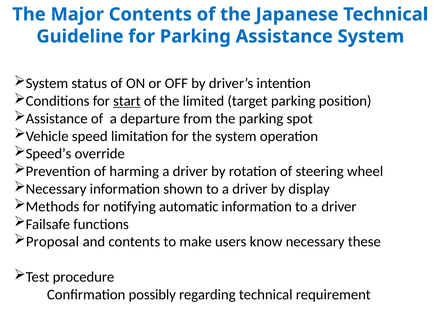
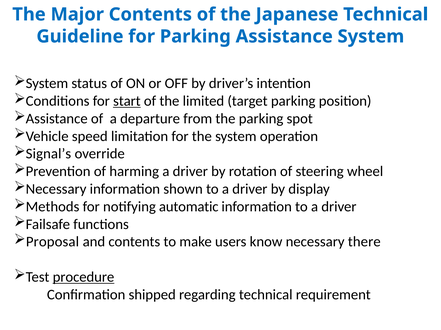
Speed’s: Speed’s -> Signal’s (48, 154)
these: these -> there (364, 242)
procedure underline: none -> present (83, 278)
possibly: possibly -> shipped (152, 295)
